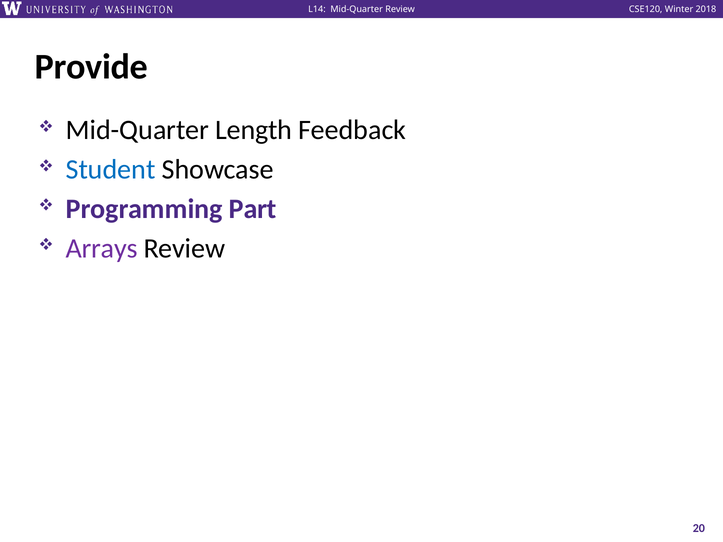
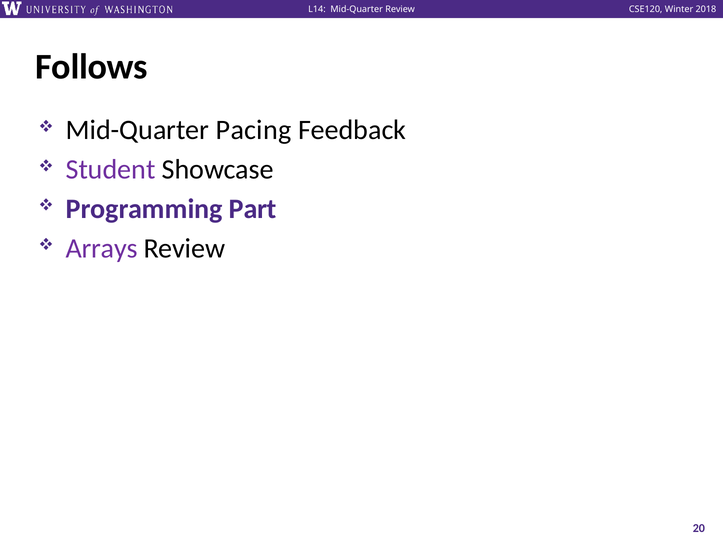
Provide: Provide -> Follows (91, 67)
Length: Length -> Pacing (254, 130)
Student colour: blue -> purple (111, 170)
